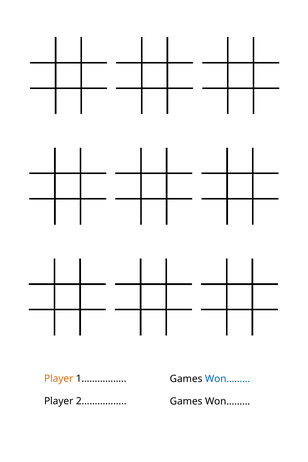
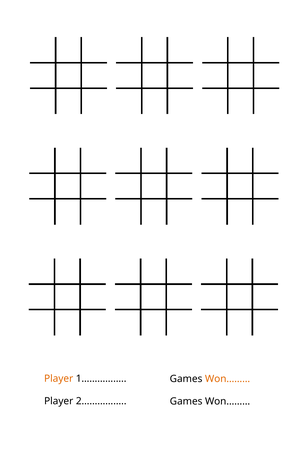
Won……… colour: blue -> orange (228, 379)
